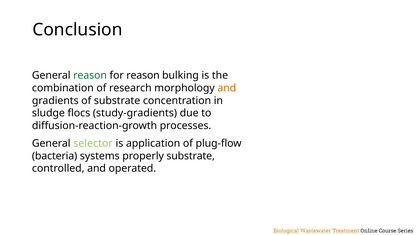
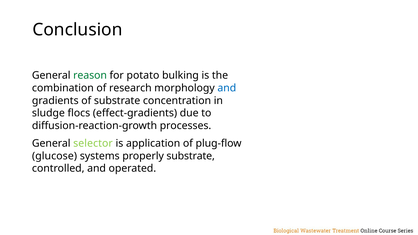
for reason: reason -> potato (143, 76)
and colour: orange -> blue (227, 88)
study-gradients: study-gradients -> effect-gradients (135, 113)
bacteria: bacteria -> glucose (55, 156)
